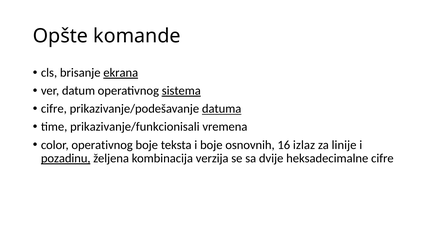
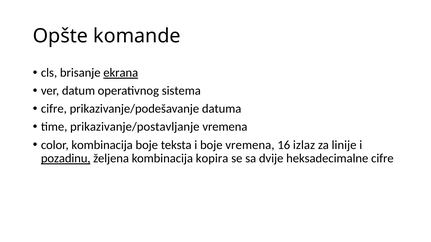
sistema underline: present -> none (181, 91)
datuma underline: present -> none (222, 109)
prikazivanje/funkcionisali: prikazivanje/funkcionisali -> prikazivanje/postavljanje (135, 127)
color operativnog: operativnog -> kombinacija (102, 145)
boje osnovnih: osnovnih -> vremena (250, 145)
verzija: verzija -> kopira (212, 159)
